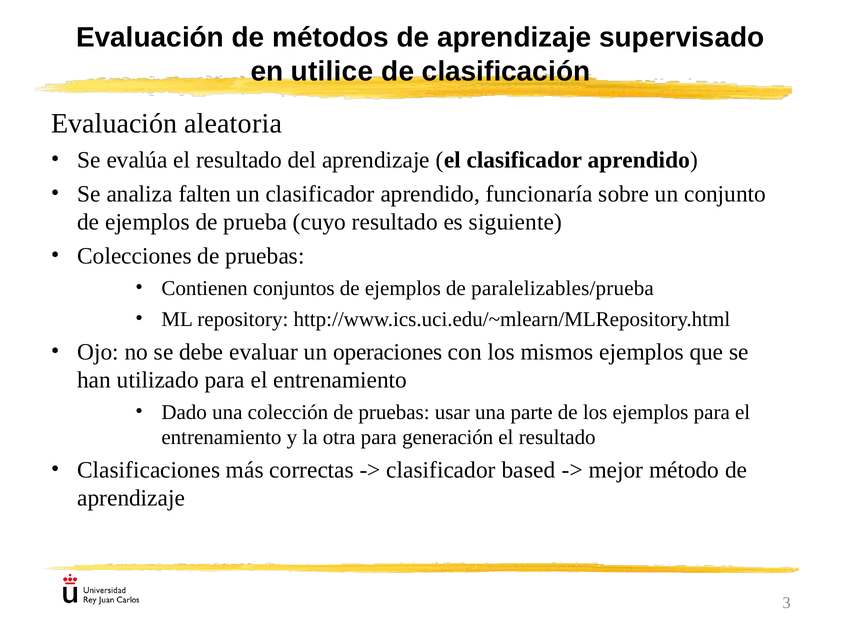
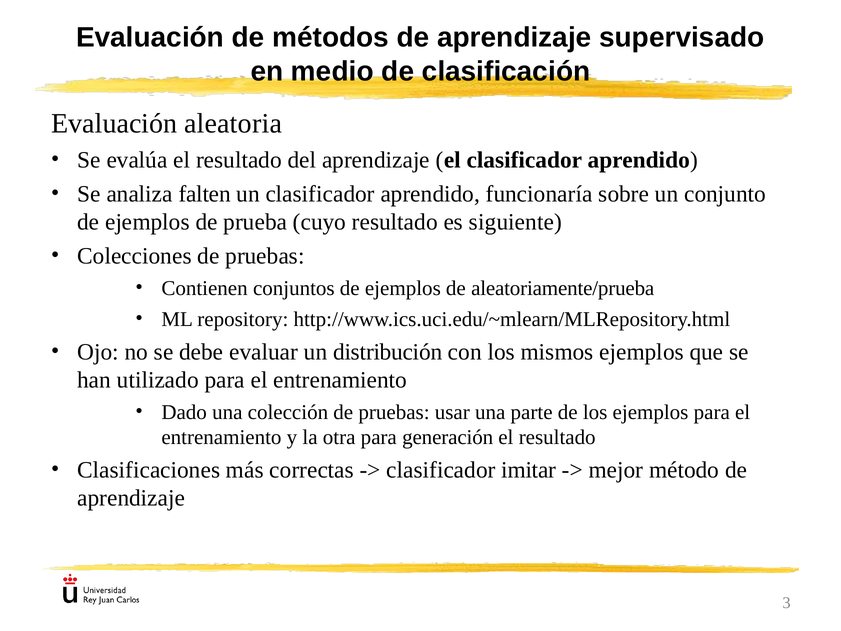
utilice: utilice -> medio (332, 71)
paralelizables/prueba: paralelizables/prueba -> aleatoriamente/prueba (563, 288)
operaciones: operaciones -> distribución (388, 352)
based: based -> imitar (529, 470)
